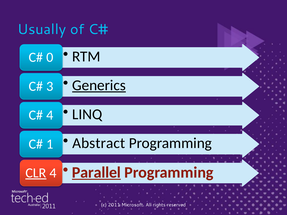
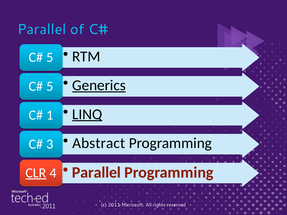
Usually: Usually -> Parallel (42, 29)
0: 0 -> 5 (50, 57)
3: 3 -> 5 (50, 86)
LINQ underline: none -> present (87, 114)
4: 4 -> 1 (50, 115)
1: 1 -> 3 (50, 144)
Parallel underline: present -> none (96, 173)
